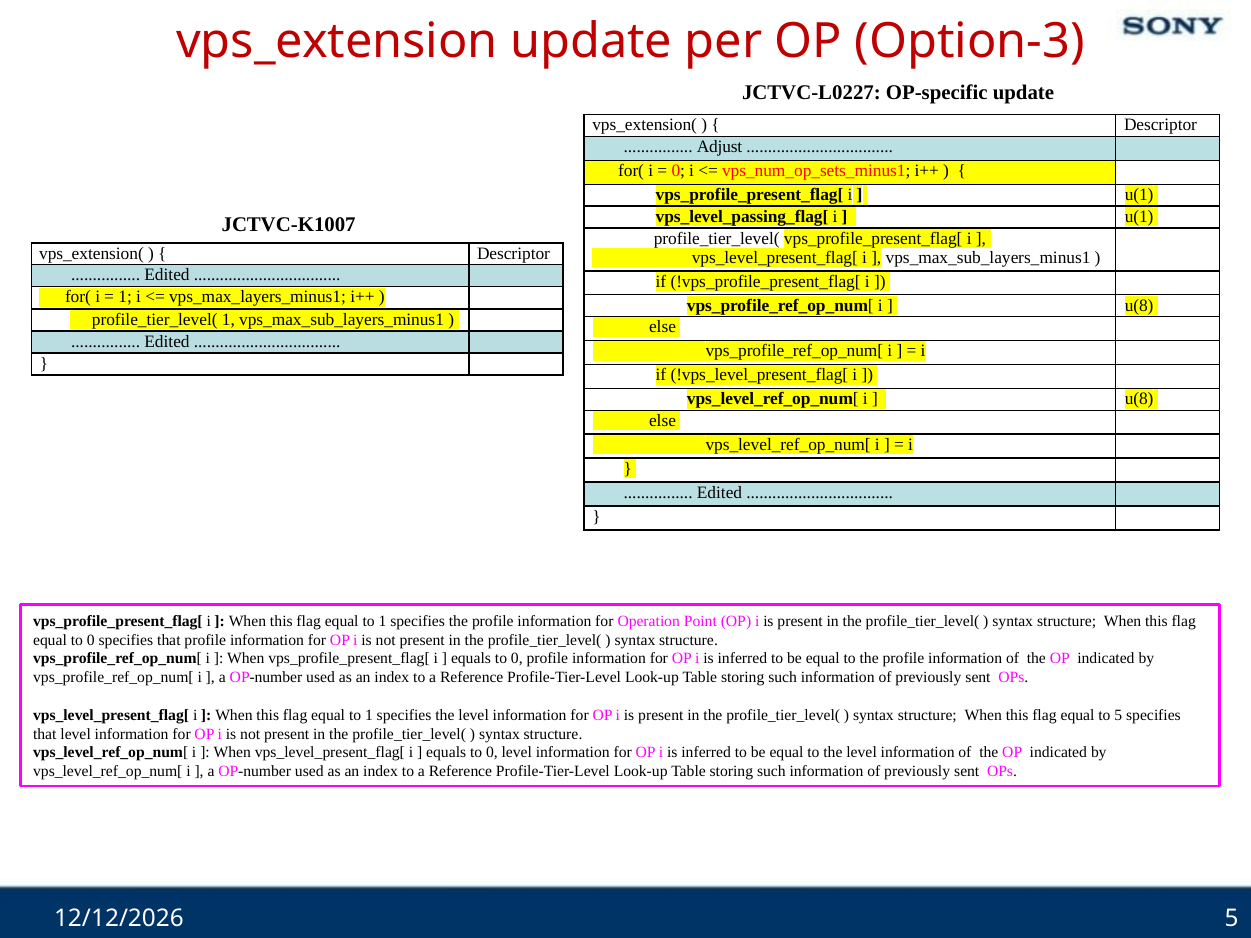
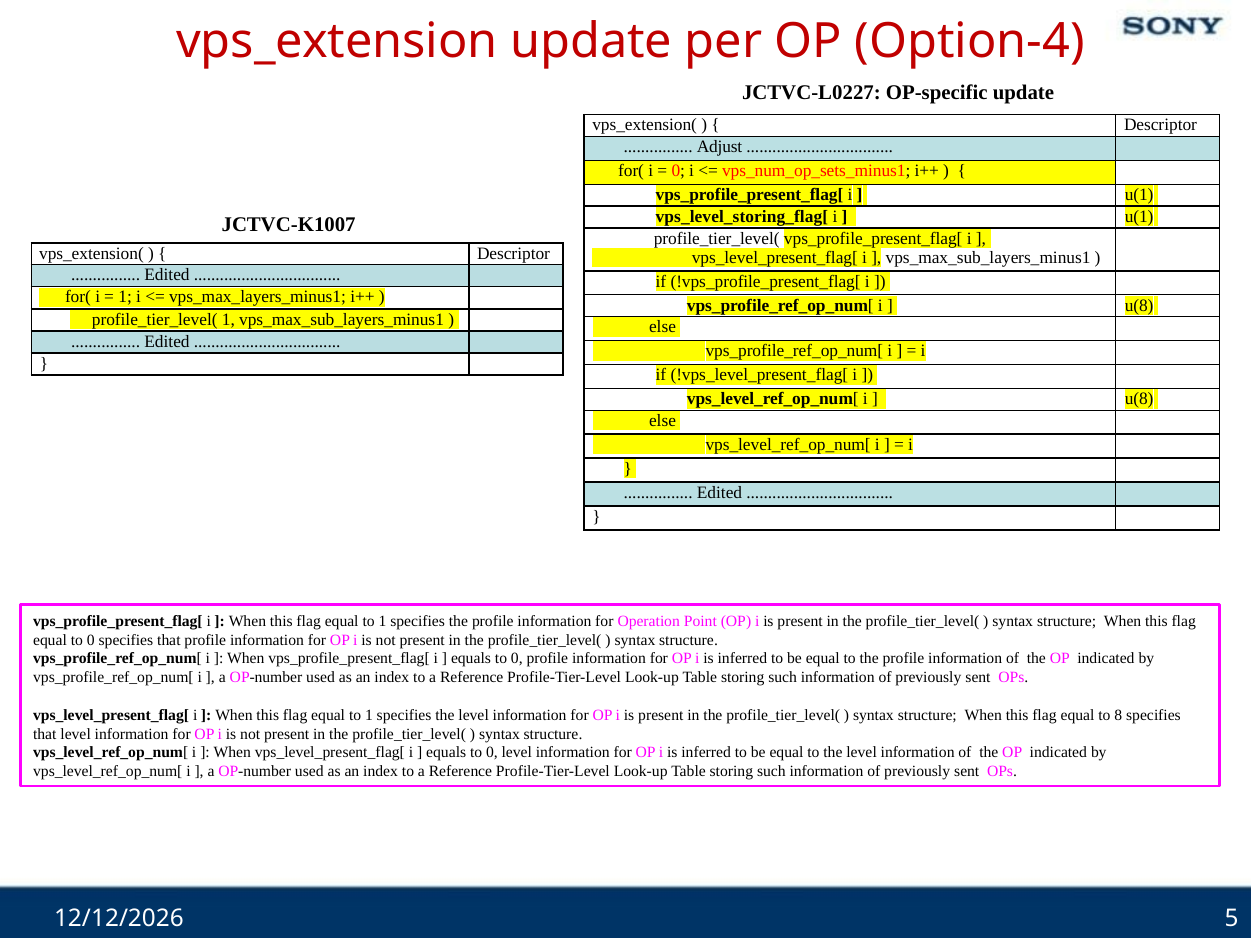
Option-3: Option-3 -> Option-4 (970, 41)
vps_level_passing_flag[: vps_level_passing_flag[ -> vps_level_storing_flag[ (742, 217)
to 5: 5 -> 8 (1118, 715)
